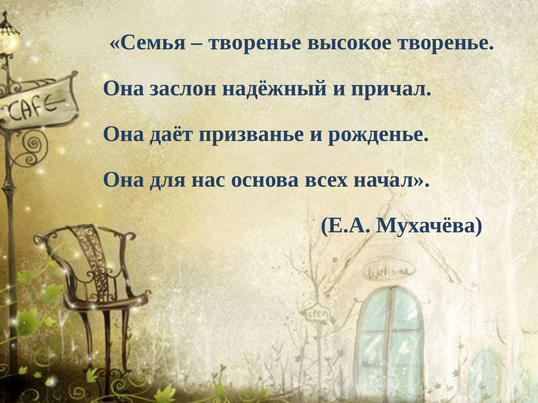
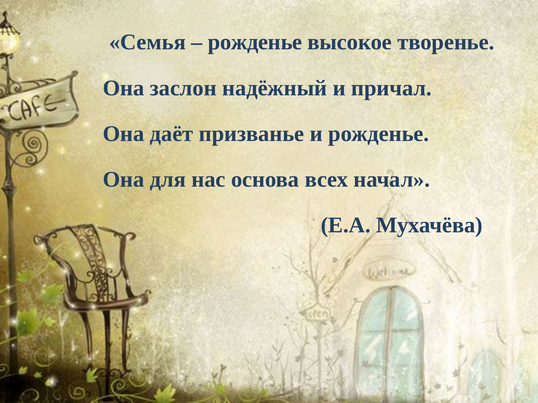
творенье: творенье -> рожденье (255, 42)
